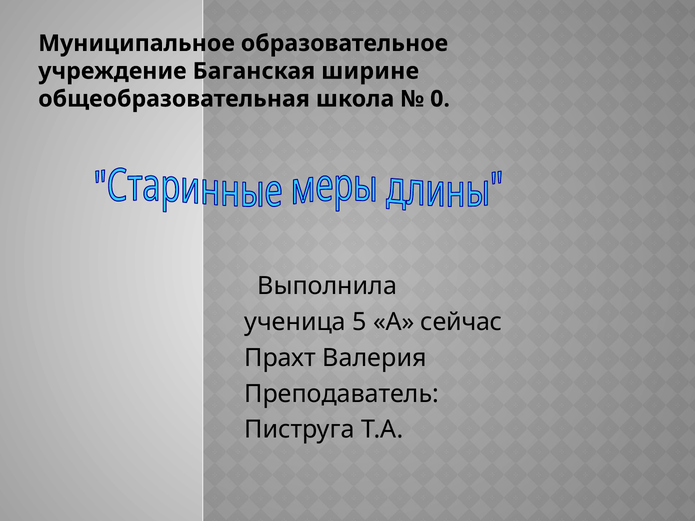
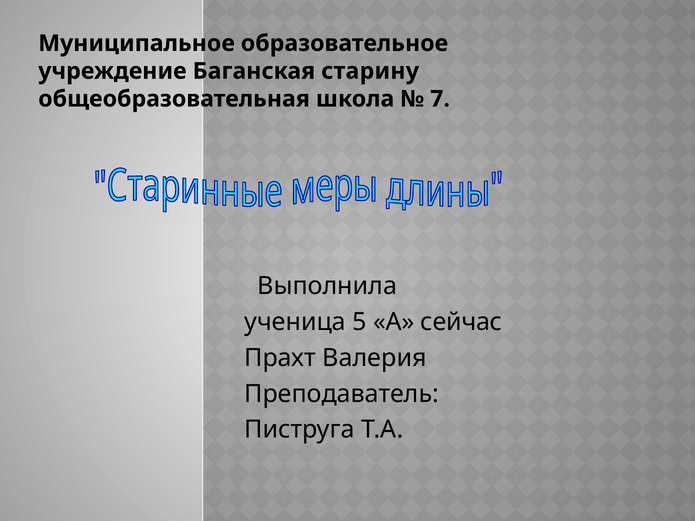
ширине: ширине -> старину (370, 71)
0: 0 -> 7 (440, 99)
